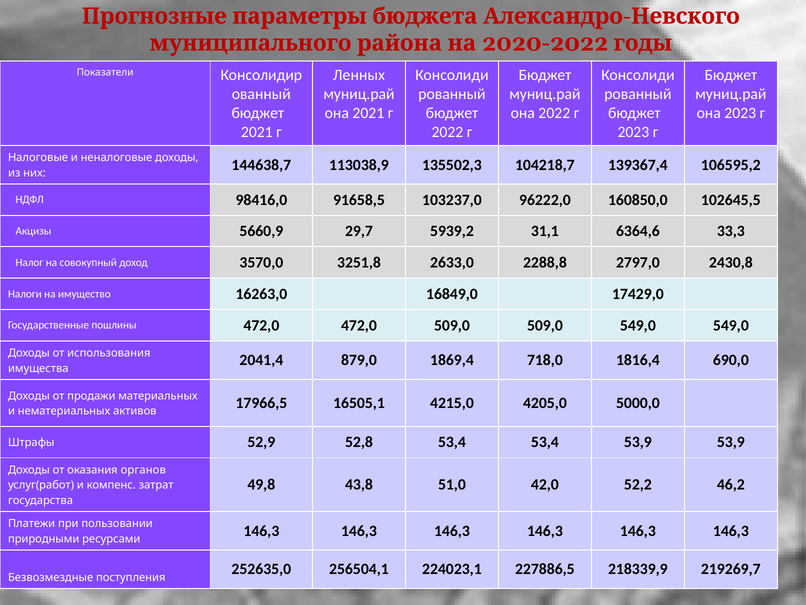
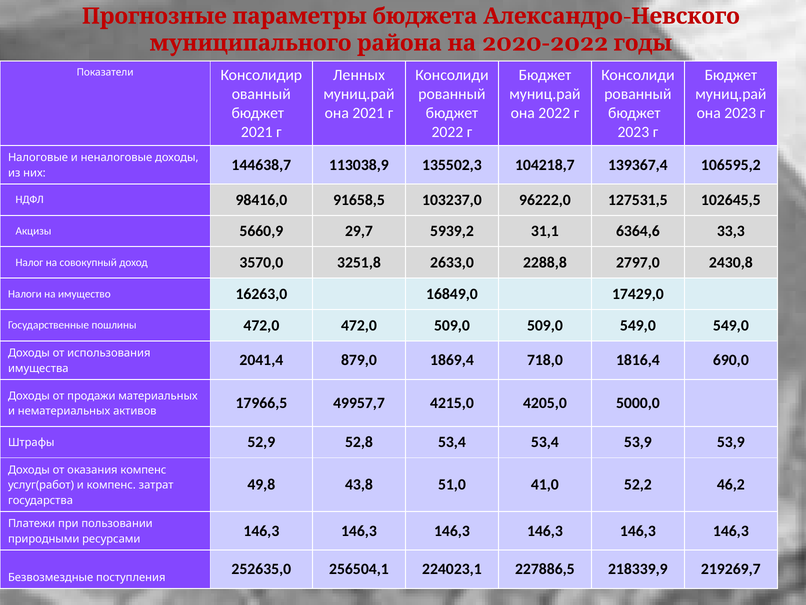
160850,0: 160850,0 -> 127531,5 (638, 200)
16505,1: 16505,1 -> 49957,7 (359, 403)
оказания органов: органов -> компенс (143, 470)
42,0: 42,0 -> 41,0 (545, 484)
